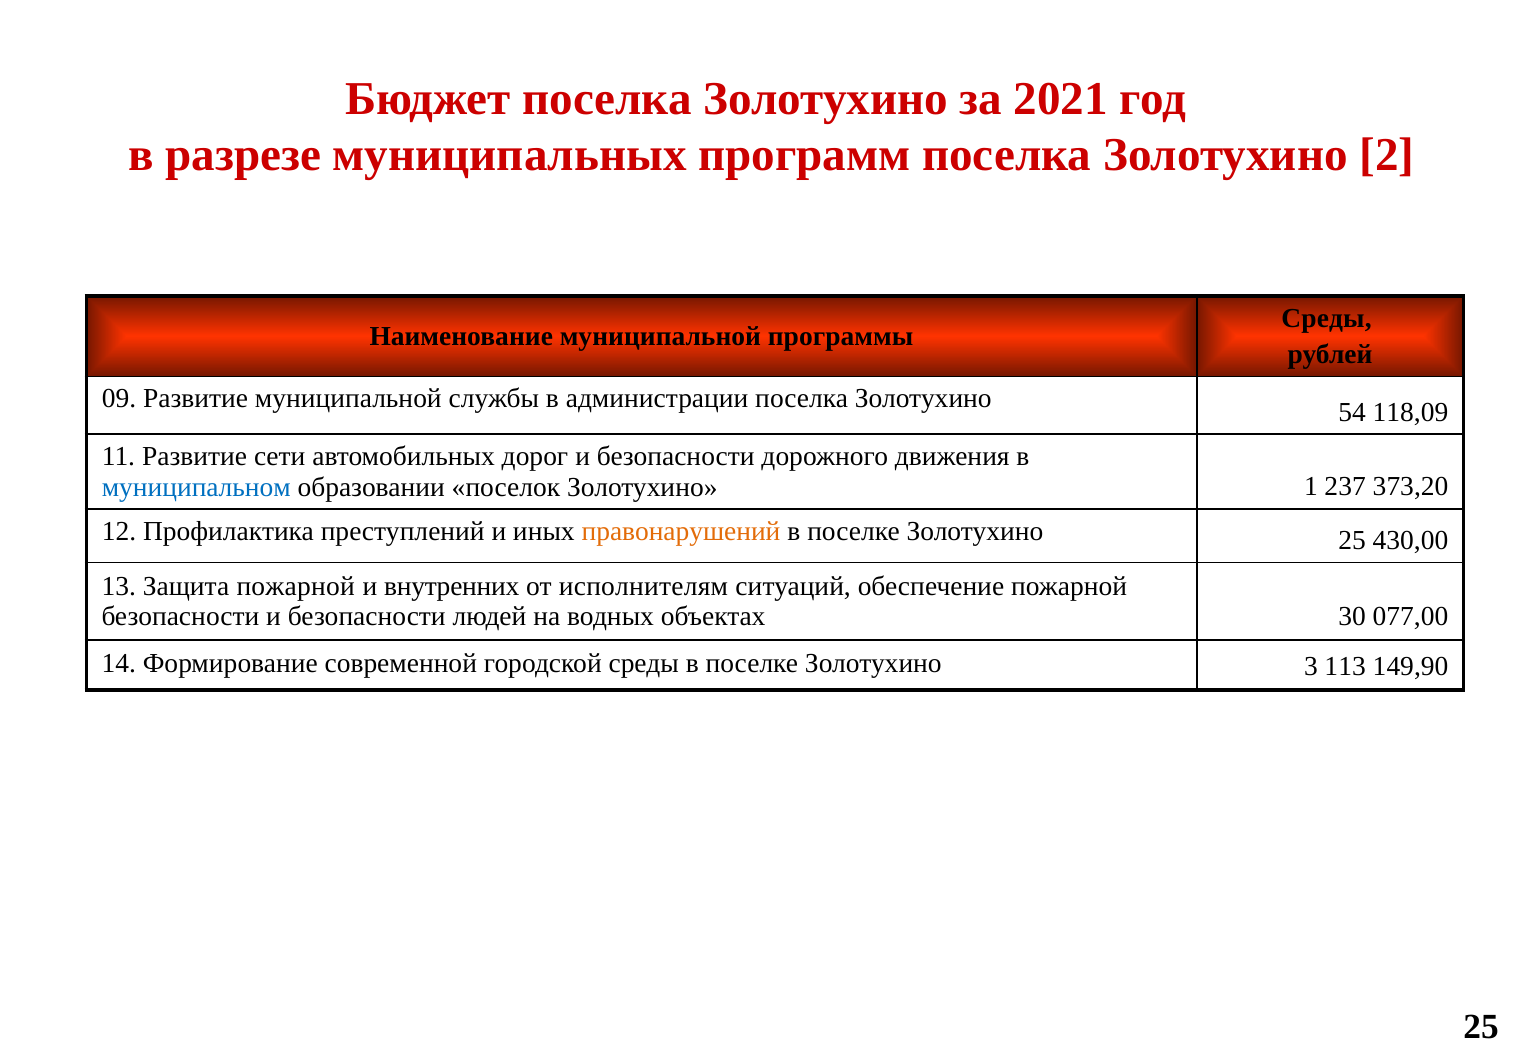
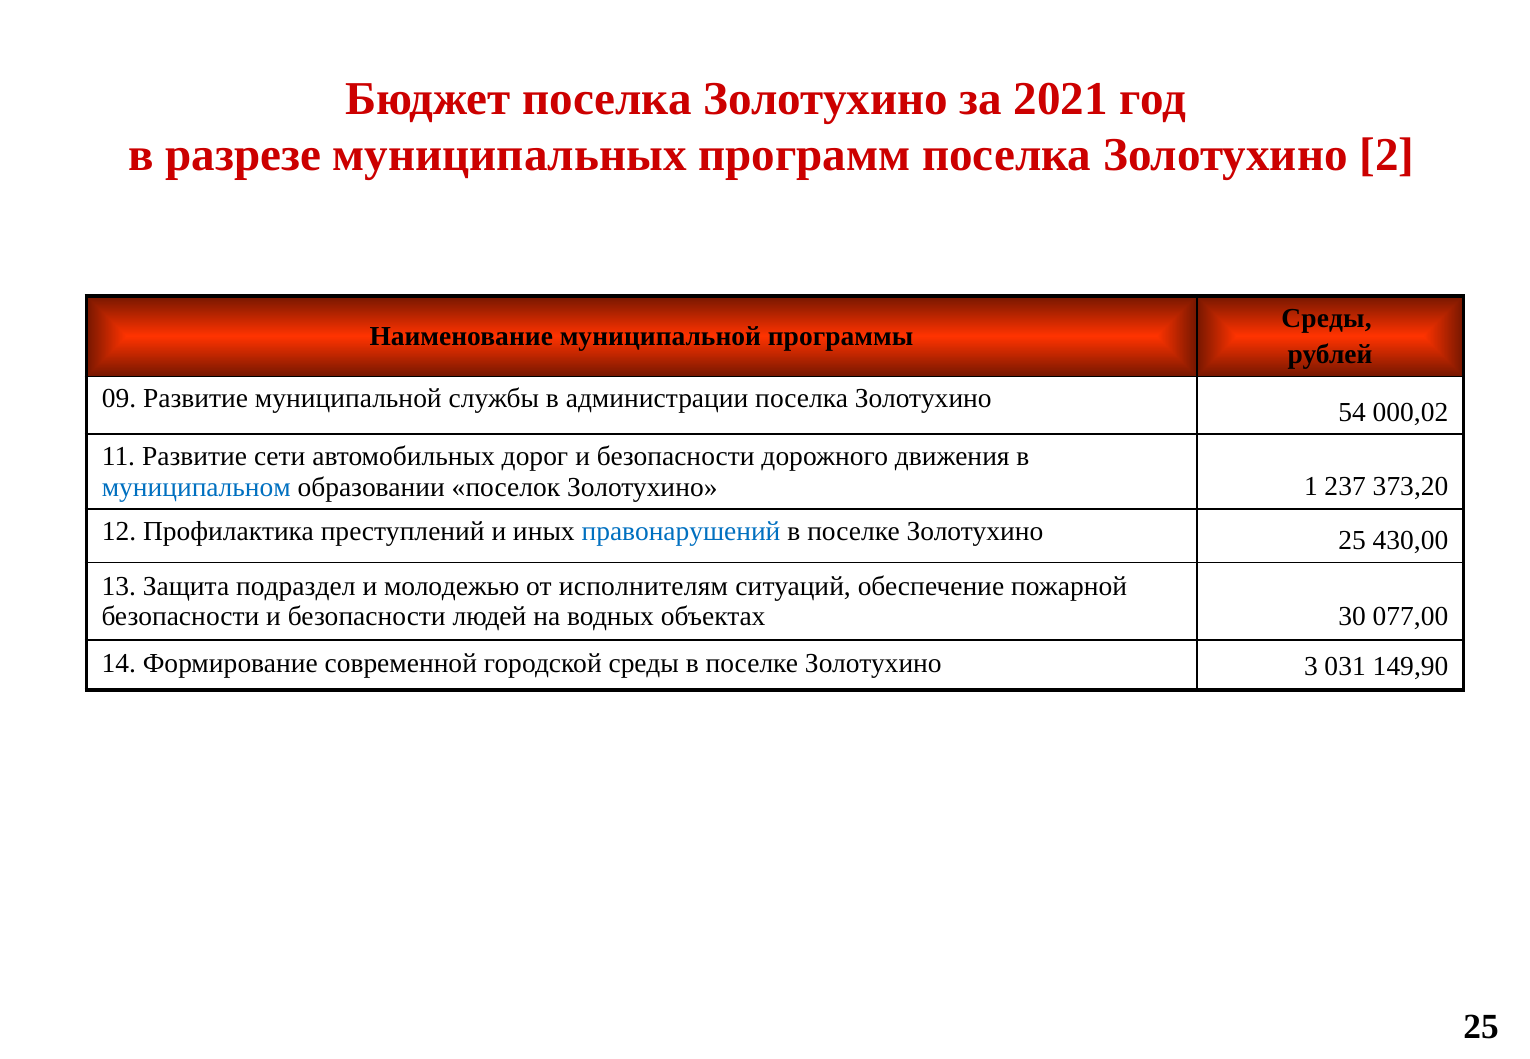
118,09: 118,09 -> 000,02 (1411, 412)
правонарушений colour: orange -> blue (681, 531)
Защита пожарной: пожарной -> подраздел (296, 586)
внутренних: внутренних -> молодежью (452, 586)
113: 113 -> 031 (1345, 667)
